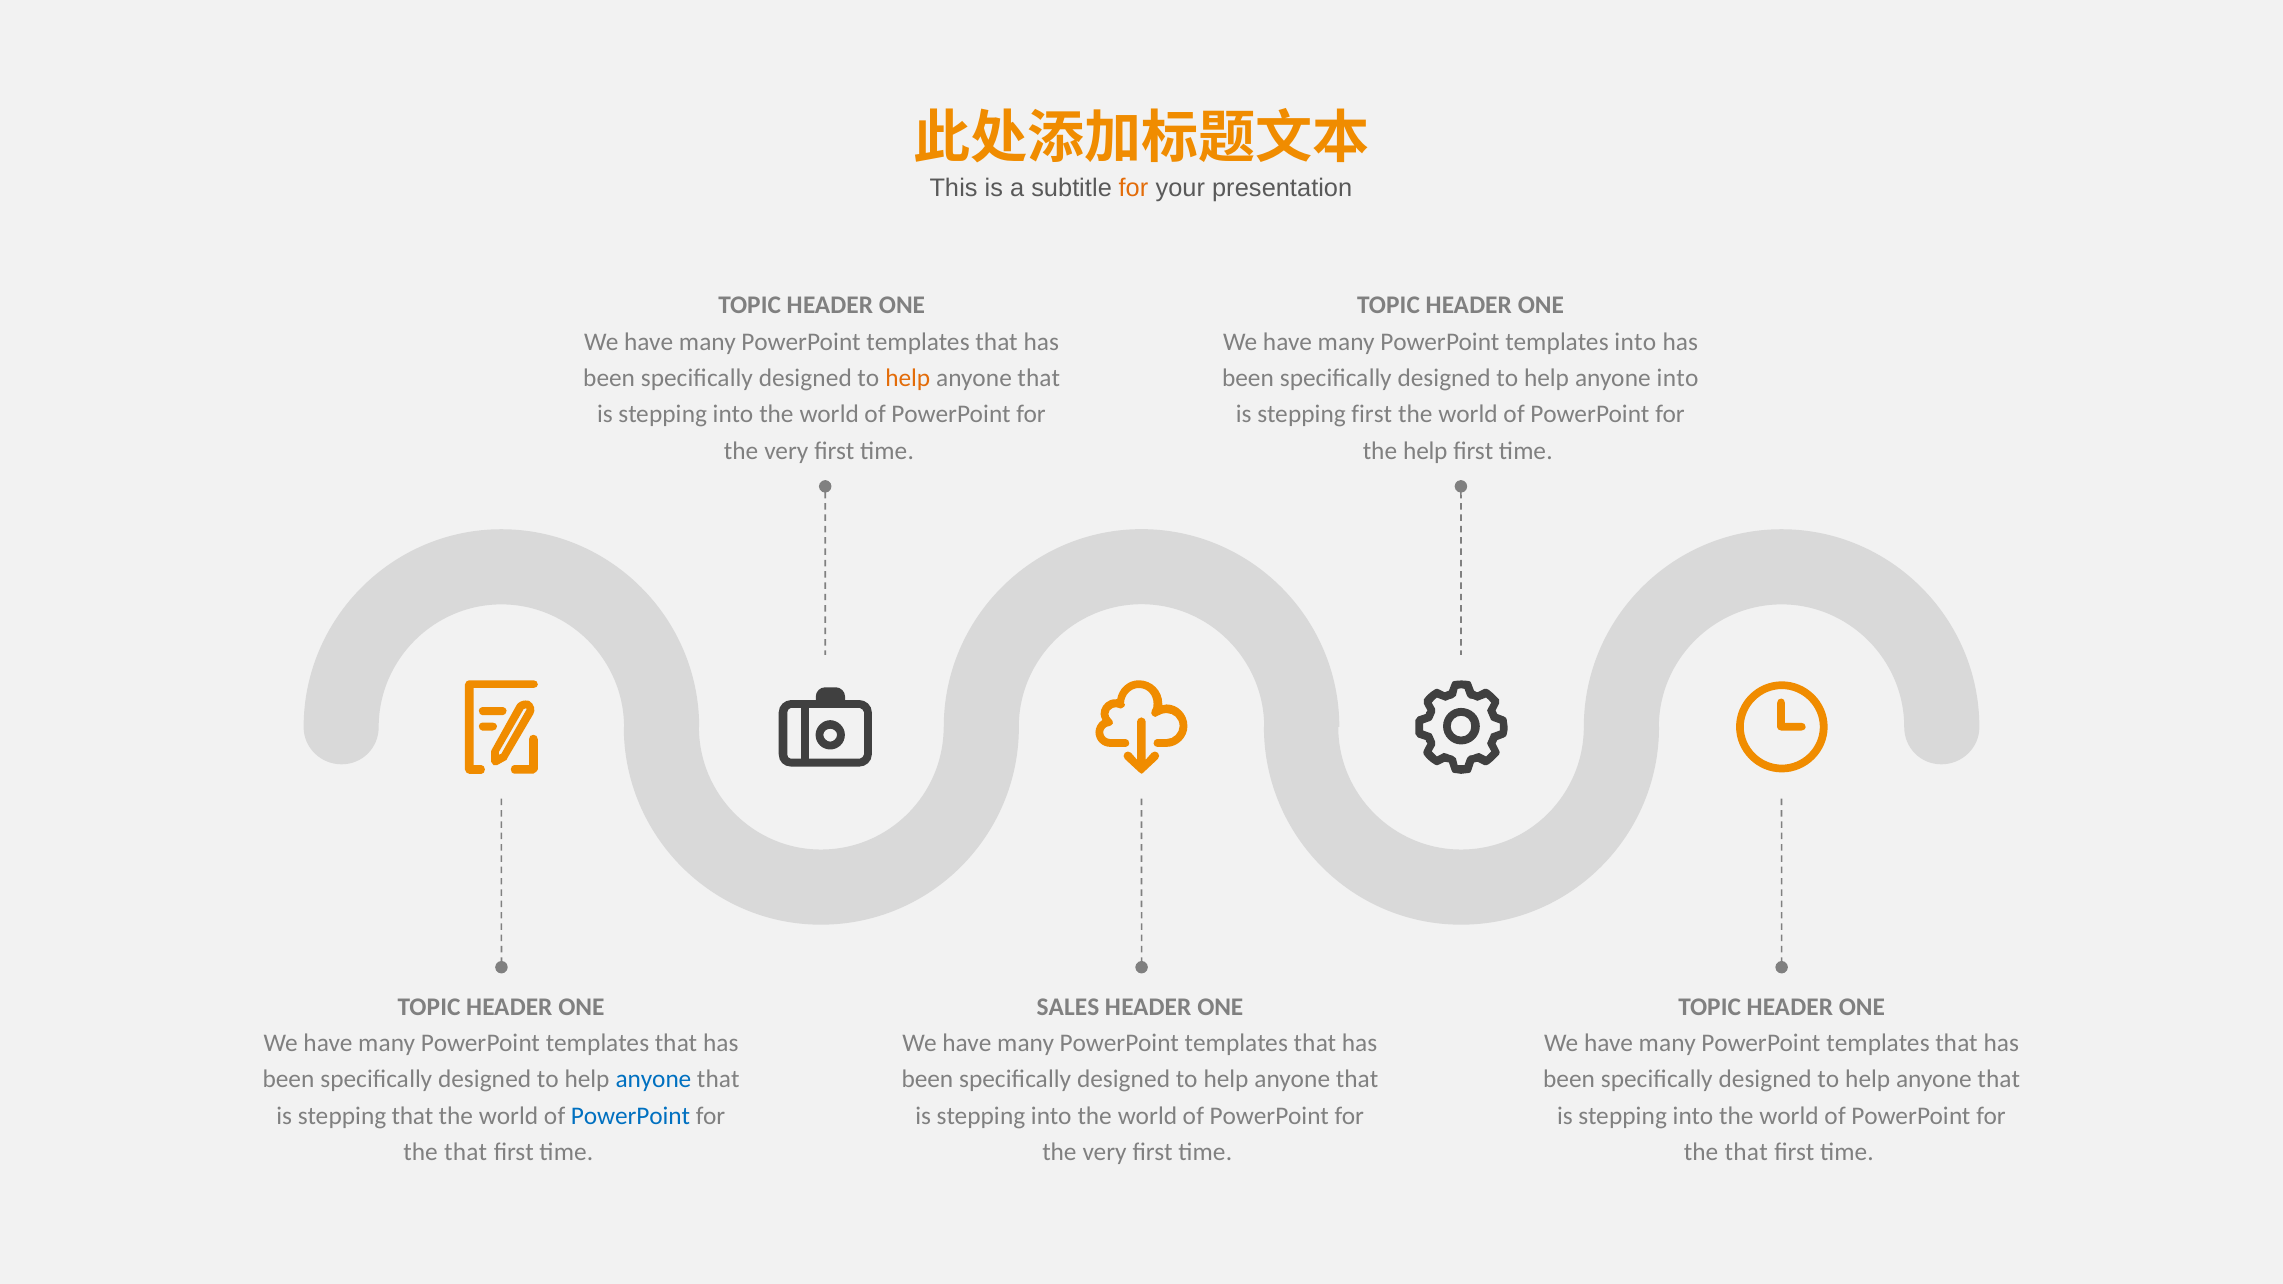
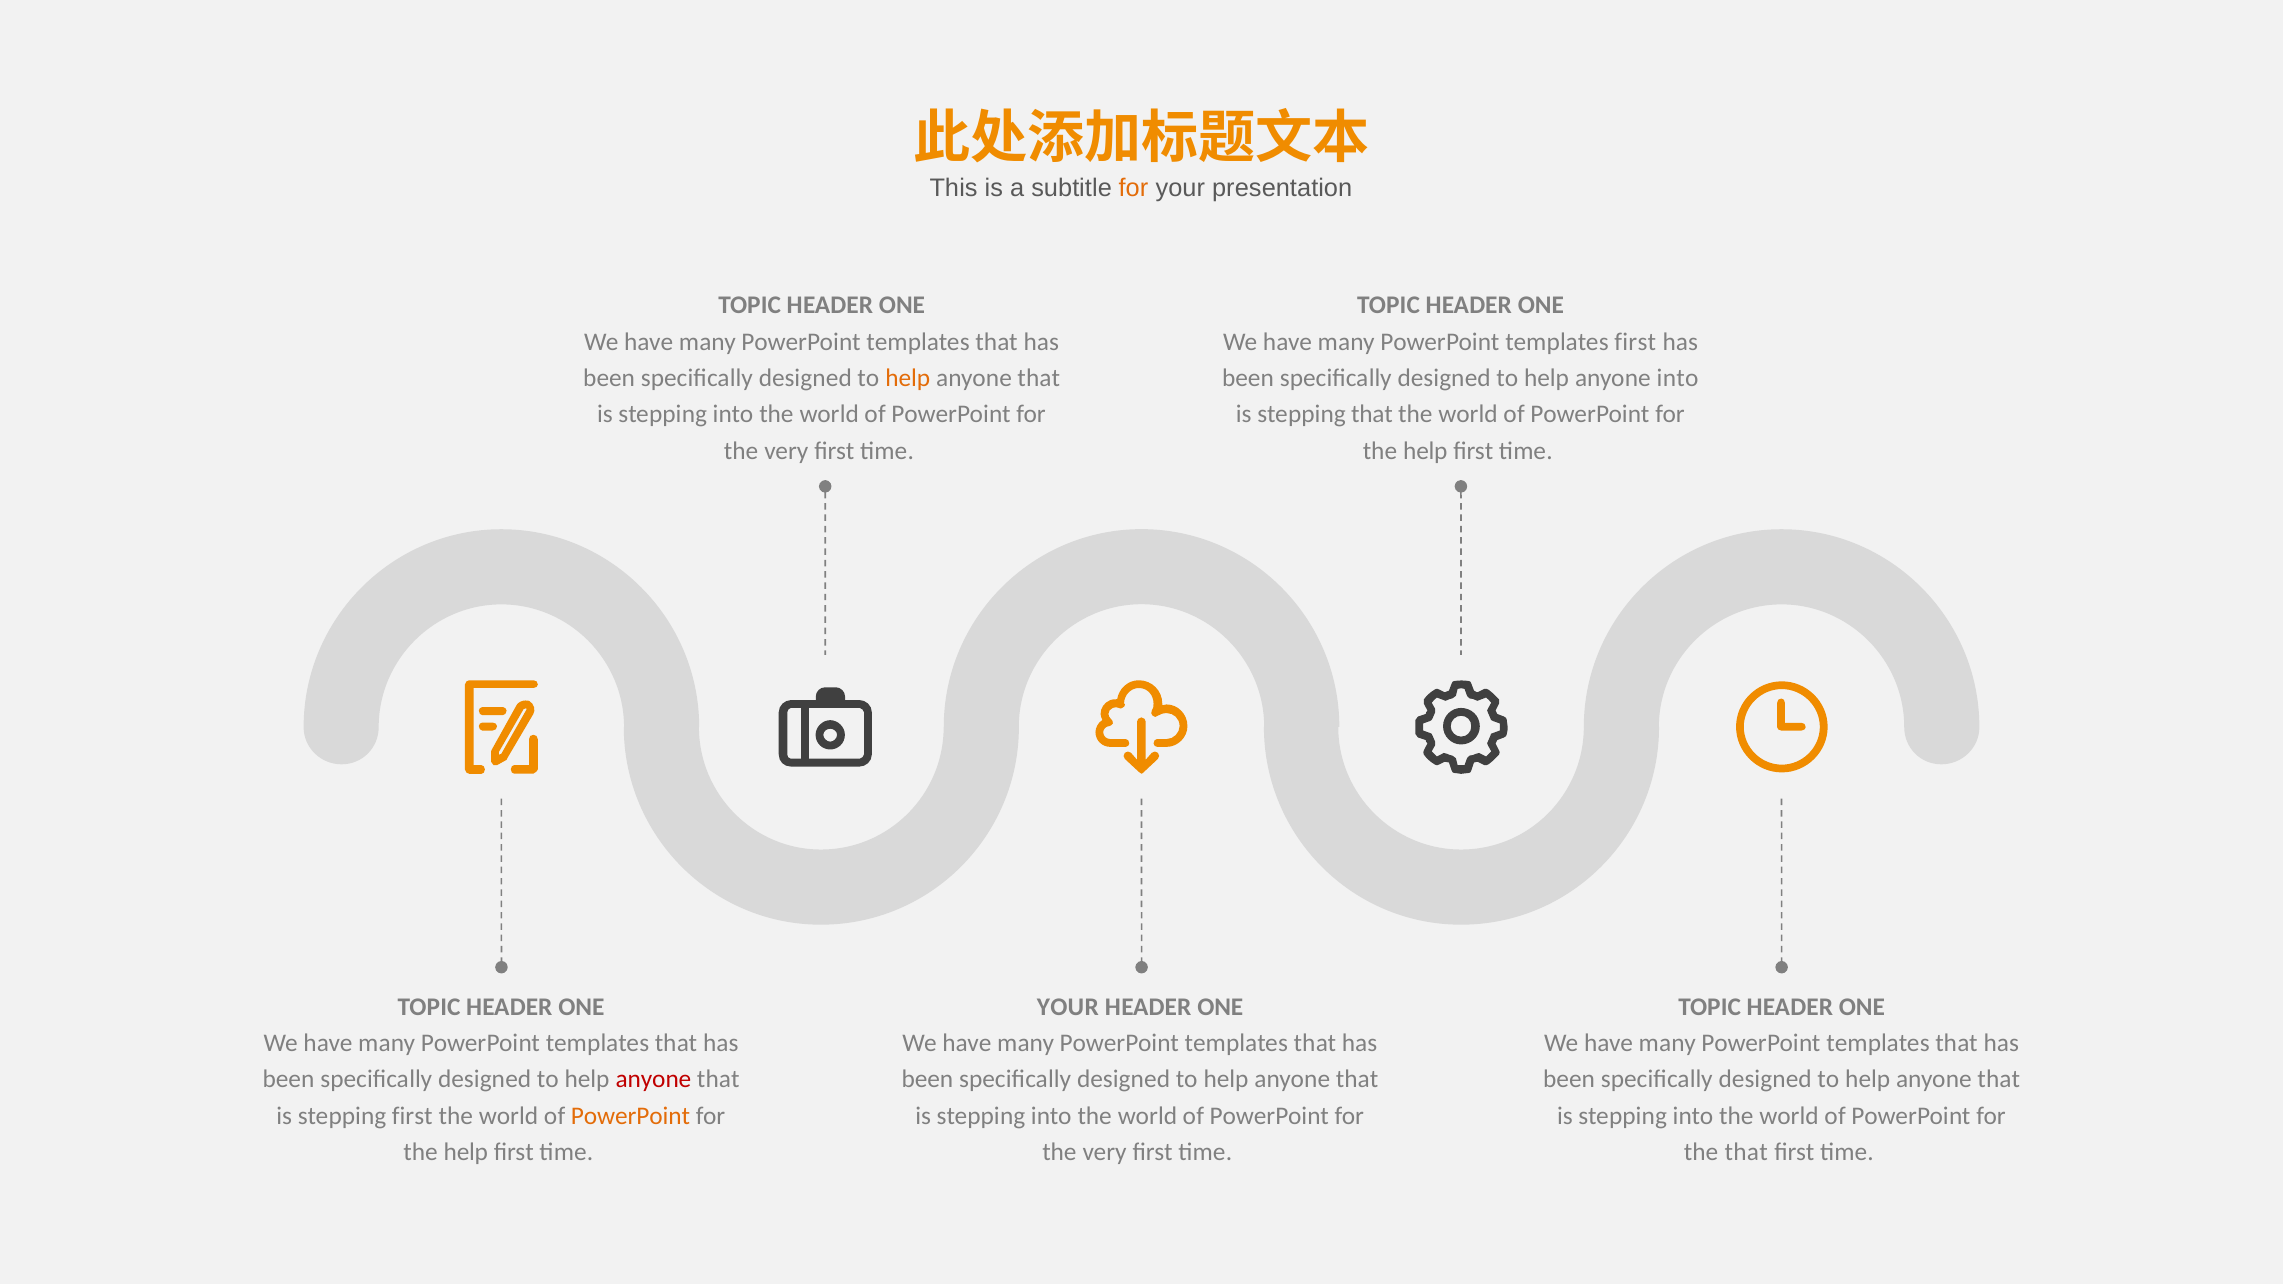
templates into: into -> first (1635, 342)
stepping first: first -> that (1372, 415)
SALES: SALES -> YOUR (1068, 1006)
anyone colour: blue -> red (653, 1079)
stepping that: that -> first (412, 1116)
PowerPoint colour: blue -> orange (630, 1116)
that: that -> help (466, 1152)
